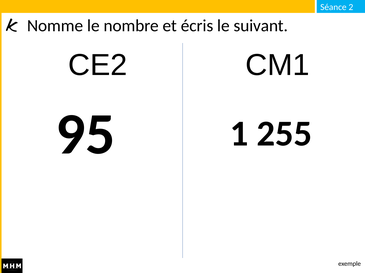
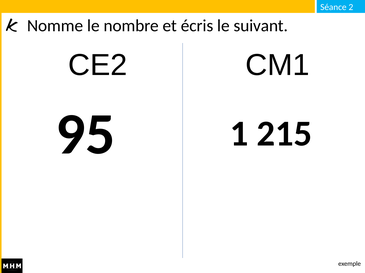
255: 255 -> 215 (284, 134)
